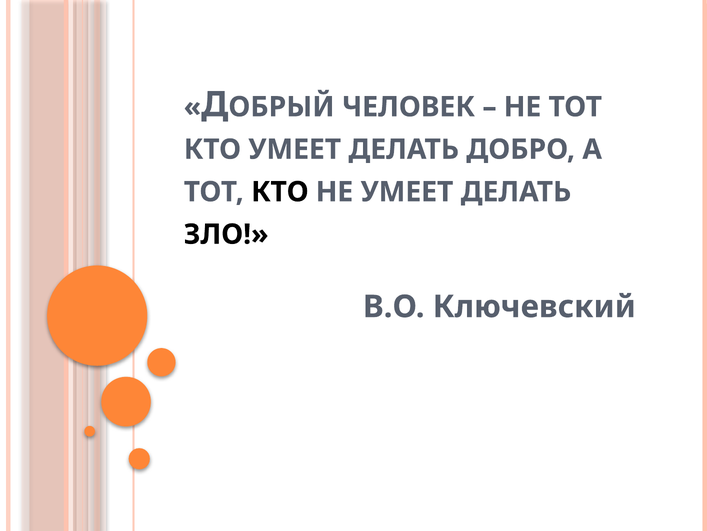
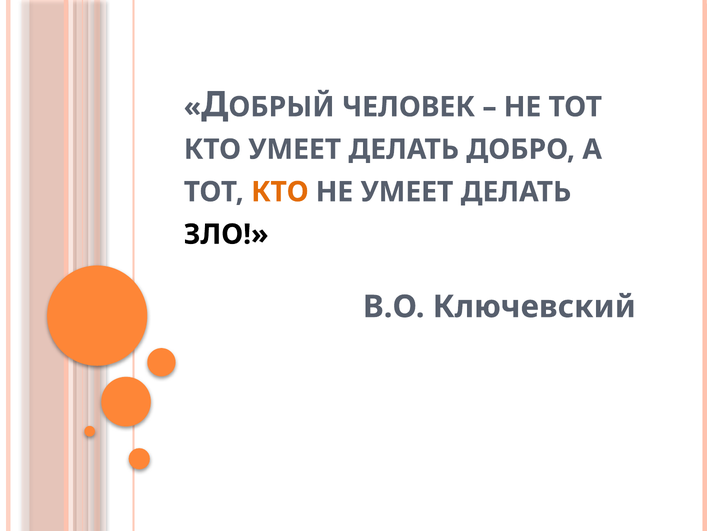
КТО colour: black -> orange (280, 192)
